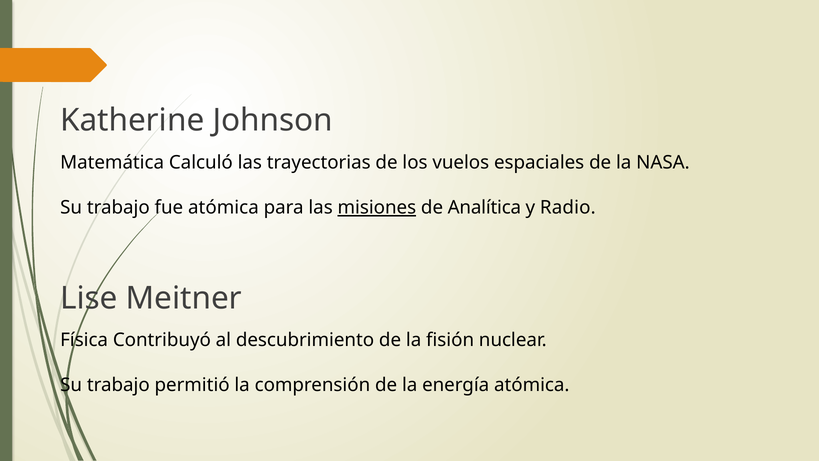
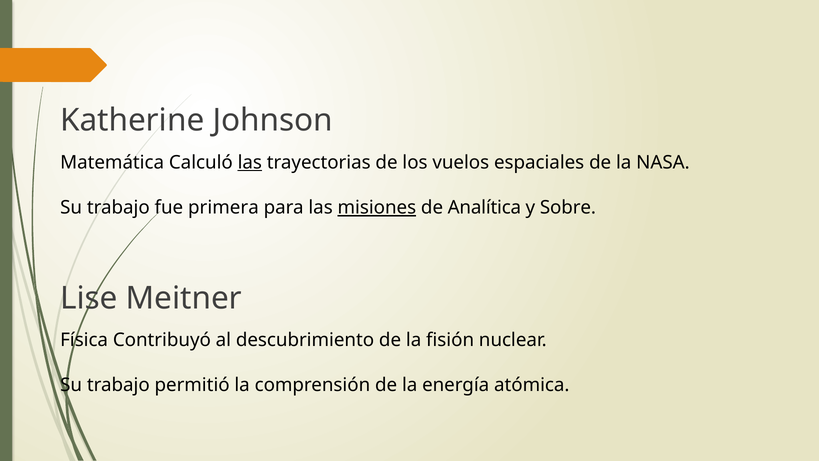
las underline: none -> present (250, 162)
fue atómica: atómica -> primera (223, 207)
Radio: Radio -> Sobre (568, 207)
